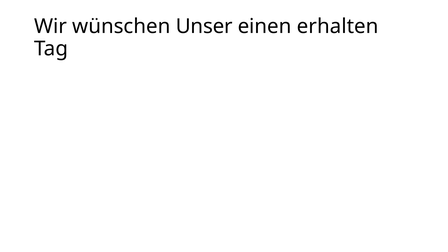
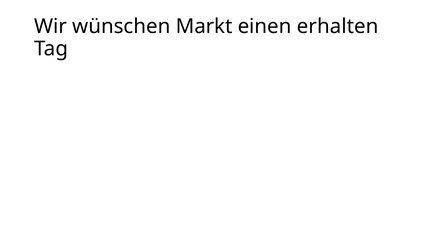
Unser: Unser -> Markt (204, 27)
